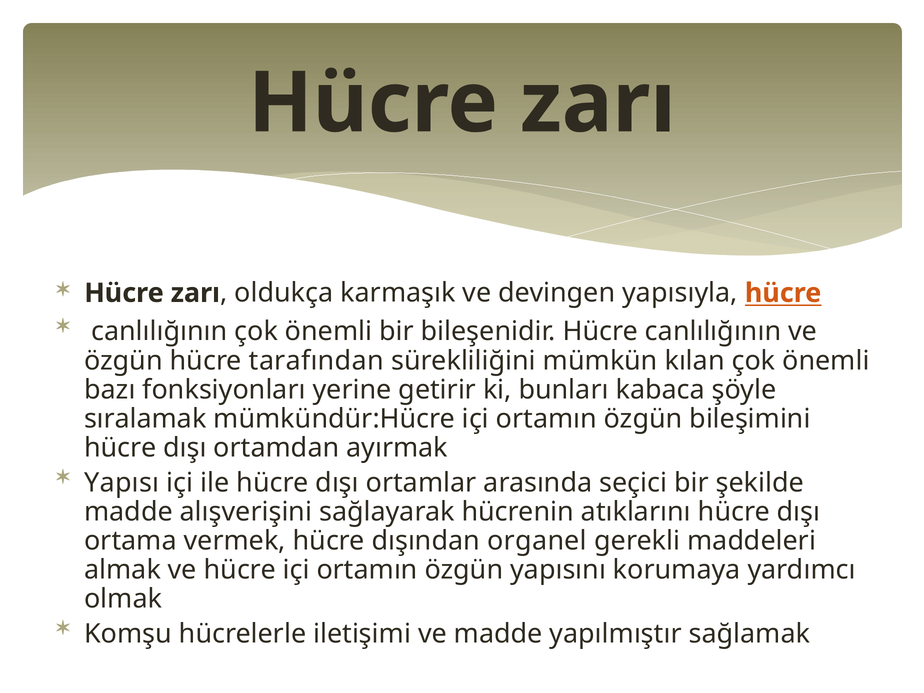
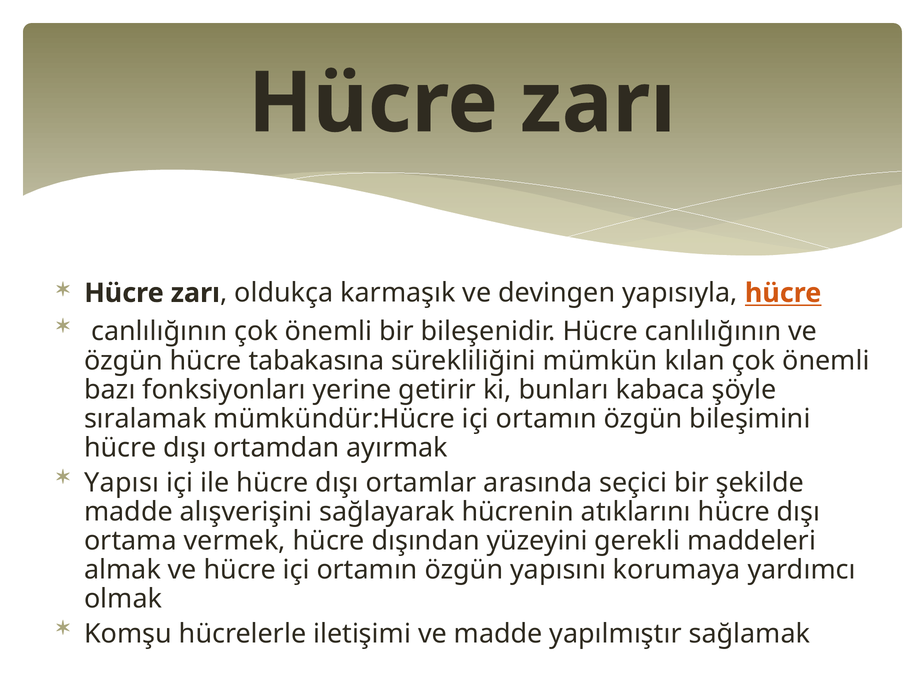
tarafından: tarafından -> tabakasına (317, 361)
organel: organel -> yüzeyini (537, 541)
